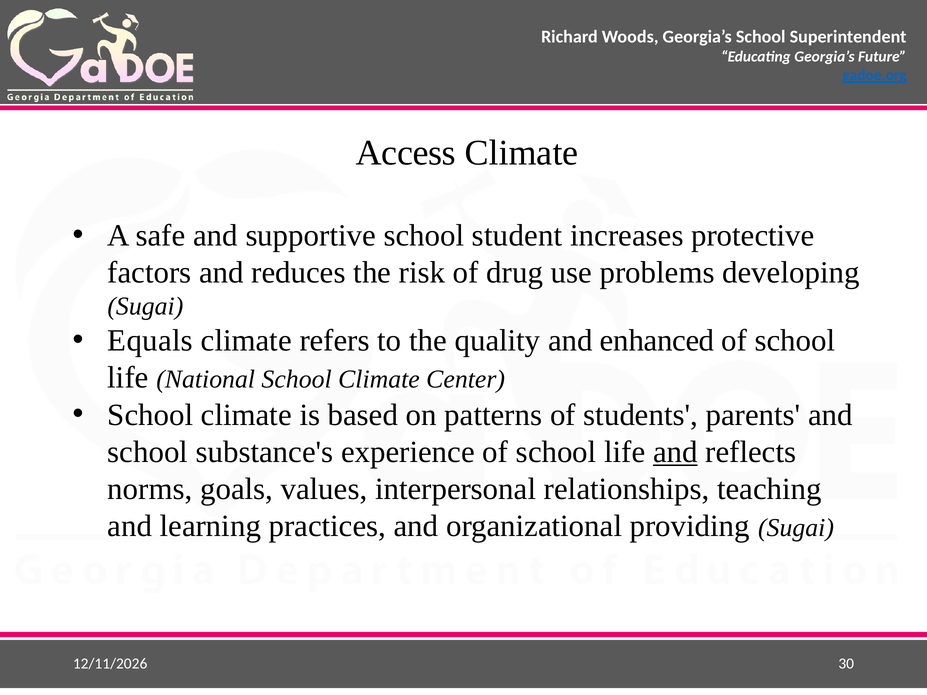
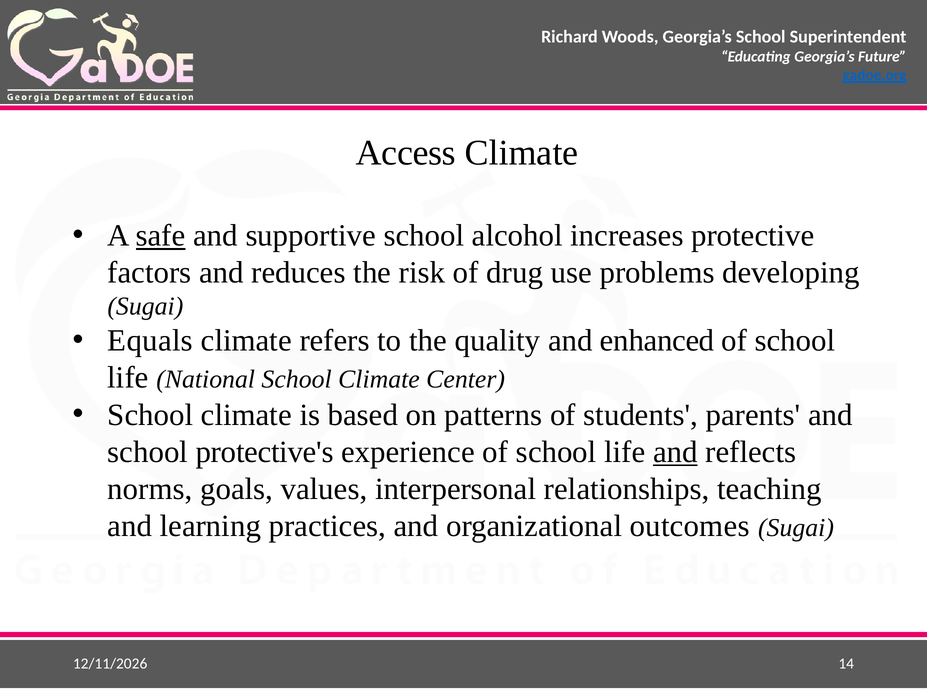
safe underline: none -> present (161, 236)
student: student -> alcohol (517, 236)
substance's: substance's -> protective's (265, 452)
providing: providing -> outcomes (690, 526)
30: 30 -> 14 (846, 664)
